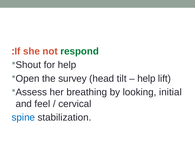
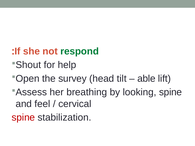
help: help -> able (146, 79)
looking initial: initial -> spine (171, 92)
spine colour: blue -> red (23, 118)
